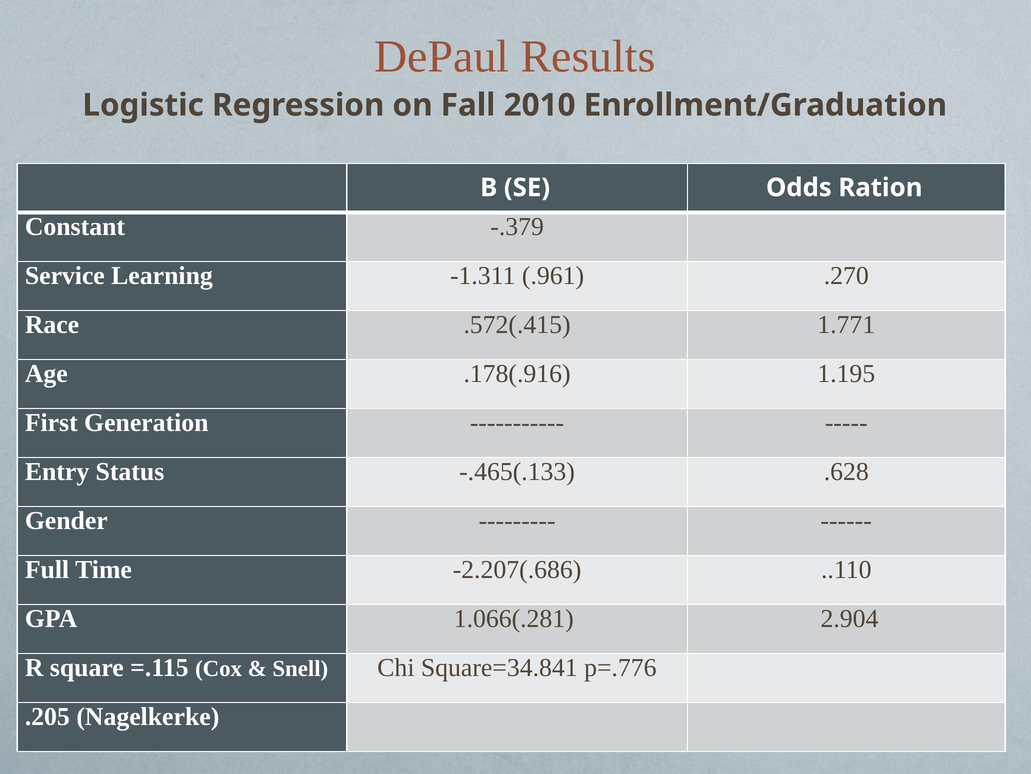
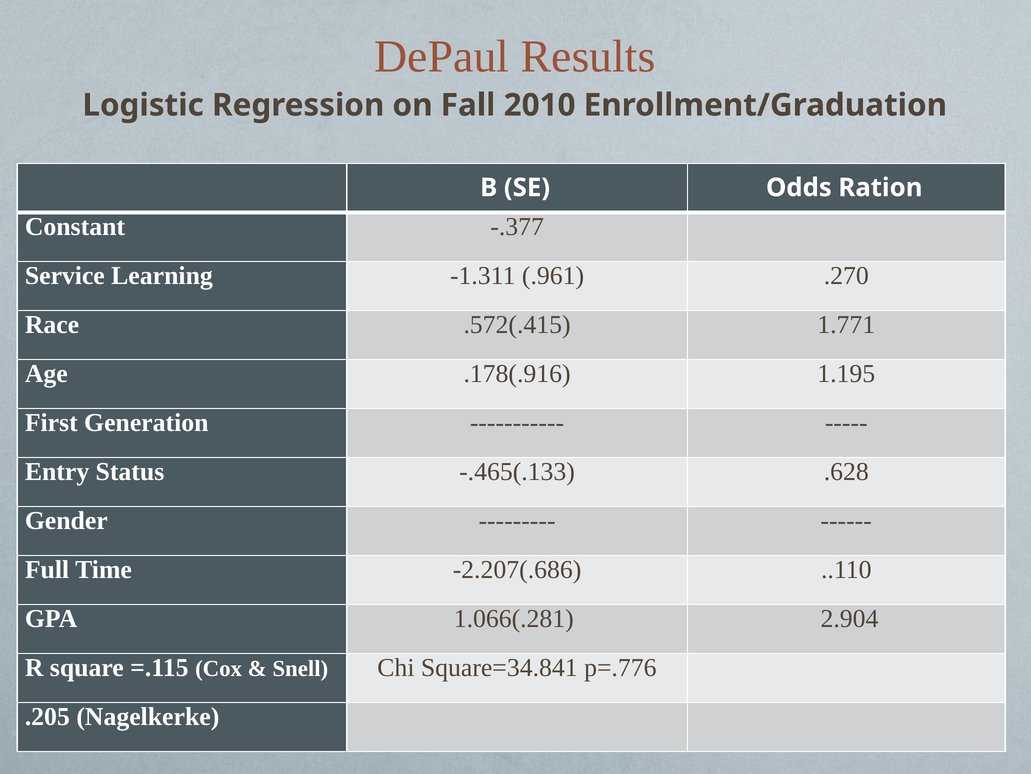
-.379: -.379 -> -.377 (517, 227)
